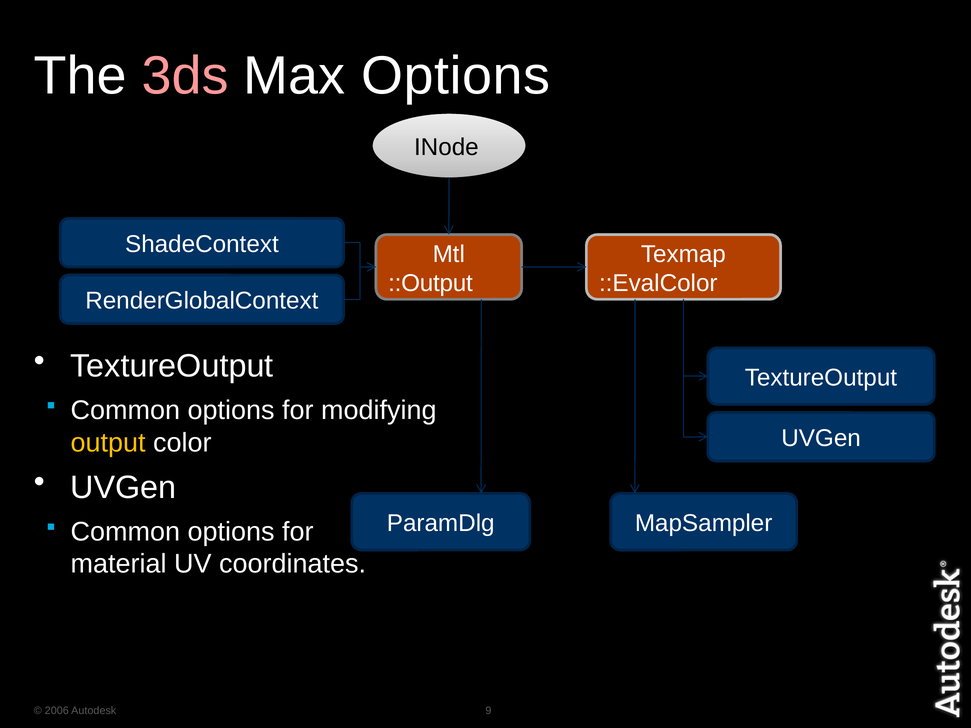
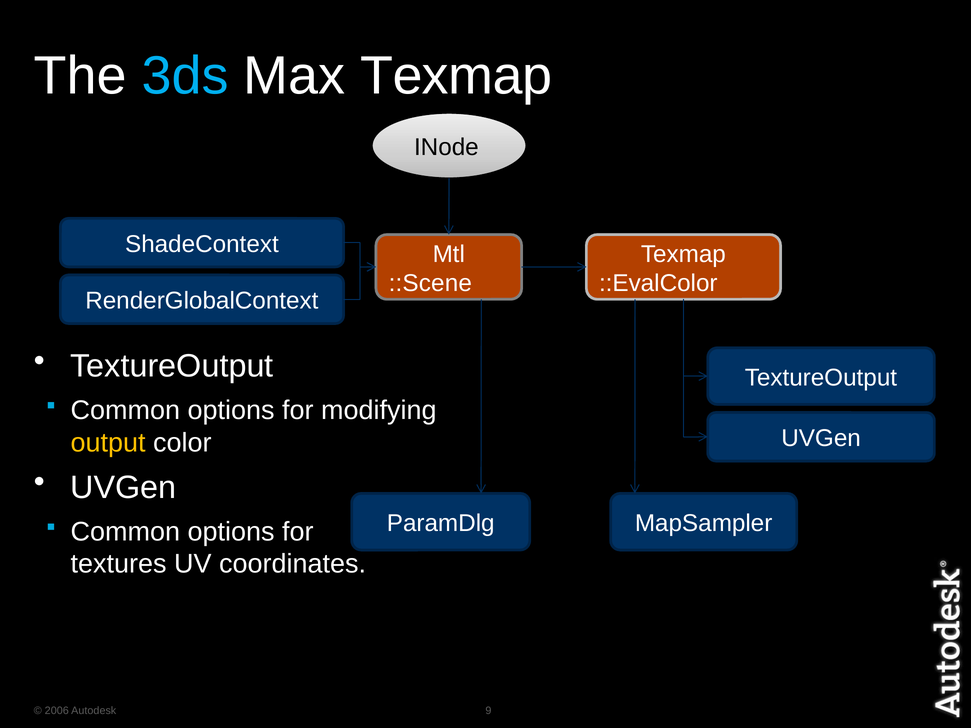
3ds colour: pink -> light blue (185, 76)
Max Options: Options -> Texmap (456, 76)
::Output: ::Output -> ::Scene (430, 283)
material: material -> textures (119, 564)
